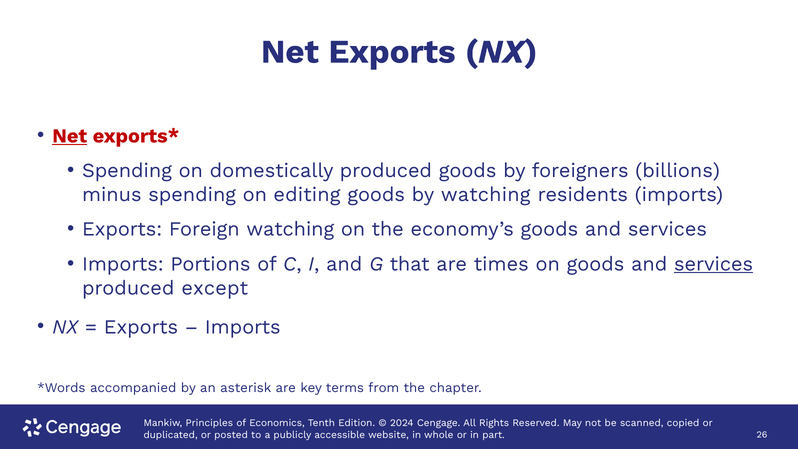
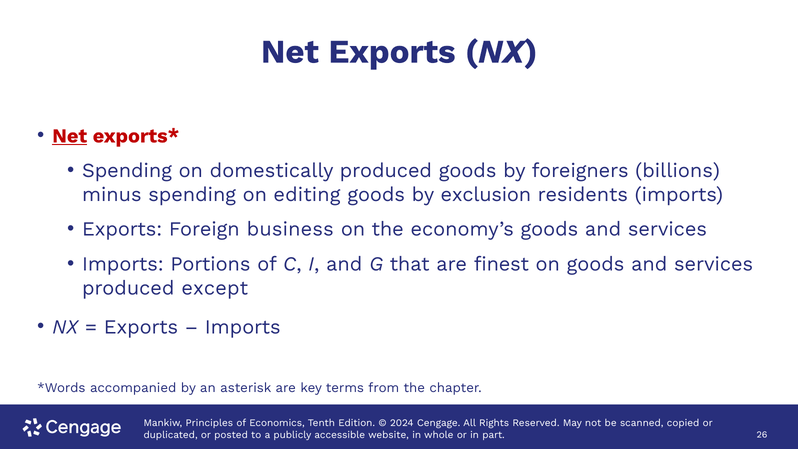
by watching: watching -> exclusion (486, 195)
Foreign watching: watching -> business (290, 229)
times: times -> finest (501, 264)
services underline: present -> none (714, 264)
